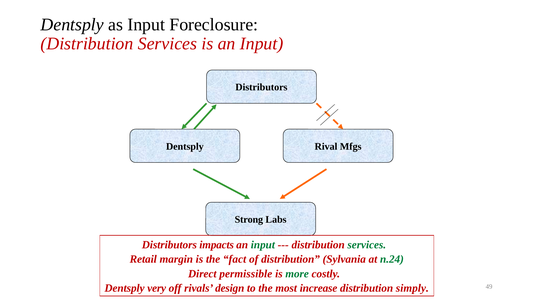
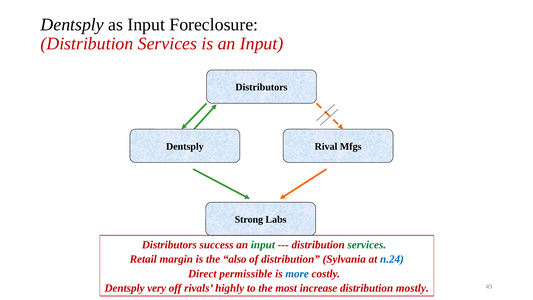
impacts: impacts -> success (217, 245)
fact: fact -> also (235, 259)
n.24 colour: green -> blue (392, 259)
more colour: green -> blue (297, 274)
design: design -> highly (230, 288)
simply: simply -> mostly (412, 288)
